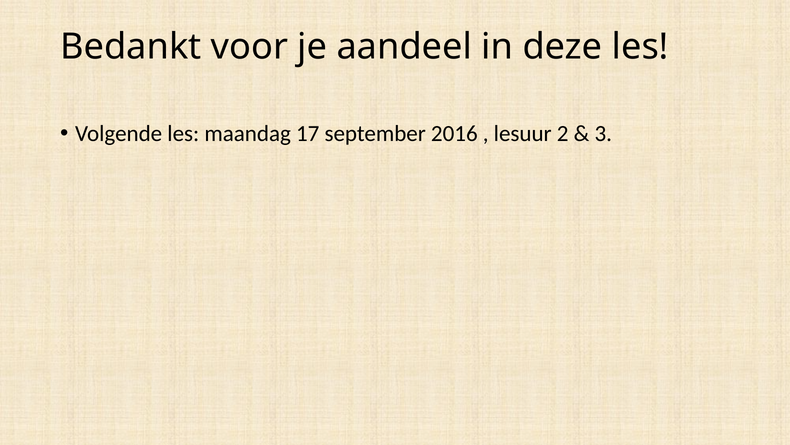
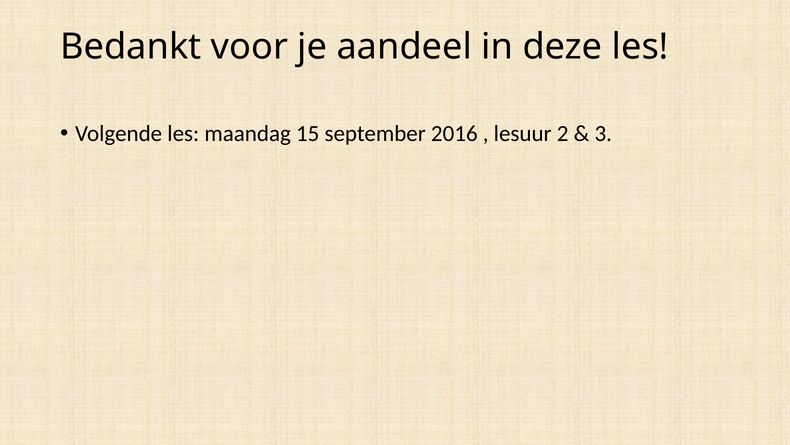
17: 17 -> 15 (308, 134)
